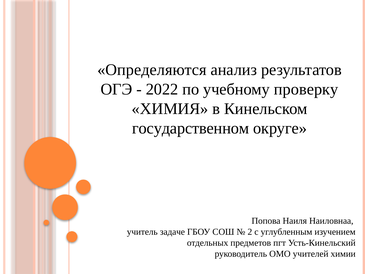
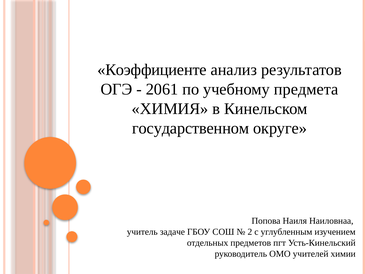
Определяются: Определяются -> Коэффициенте (152, 70)
2022: 2022 -> 2061 (162, 89)
проверку: проверку -> предмета (306, 89)
